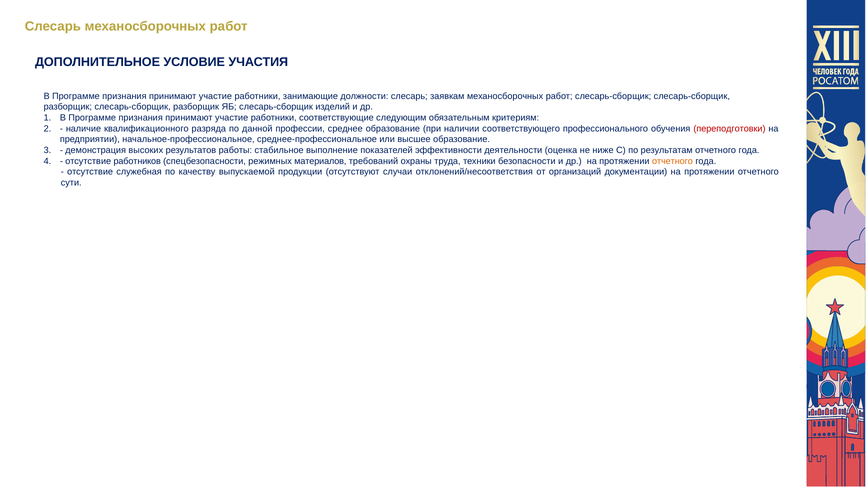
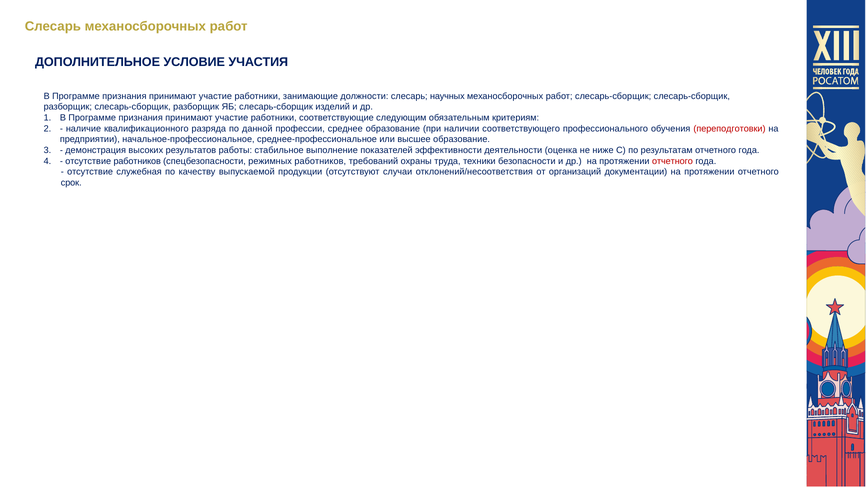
заявкам: заявкам -> научных (447, 96)
режимных материалов: материалов -> работников (320, 161)
отчетного colour: orange -> red (672, 161)
сути: сути -> срок (71, 183)
